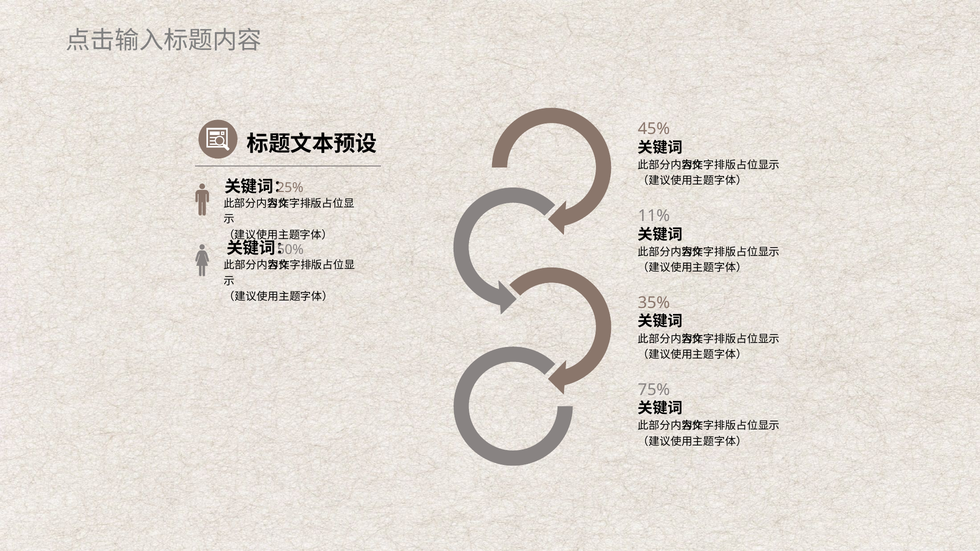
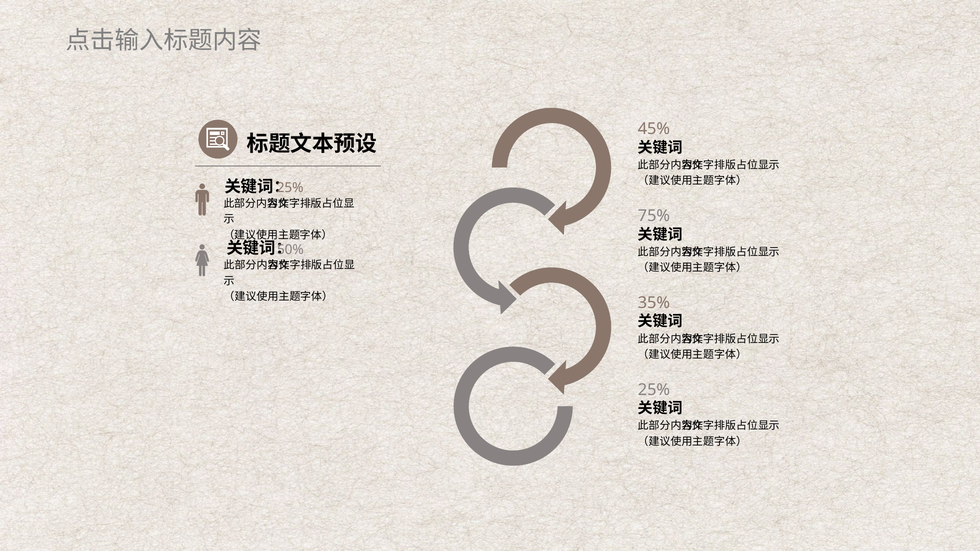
11%: 11% -> 75% (654, 216)
75%: 75% -> 25% (654, 390)
